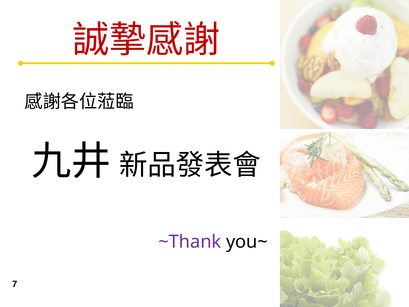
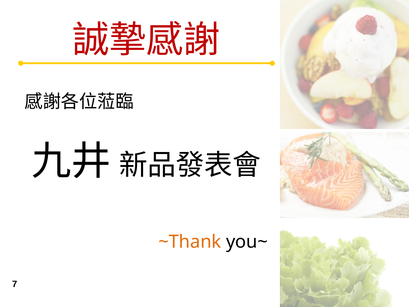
~Thank colour: purple -> orange (190, 241)
